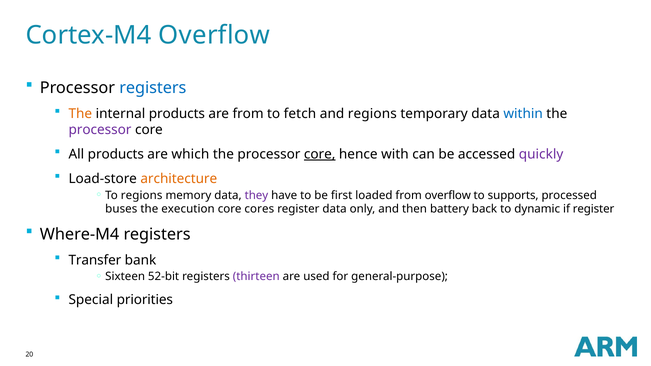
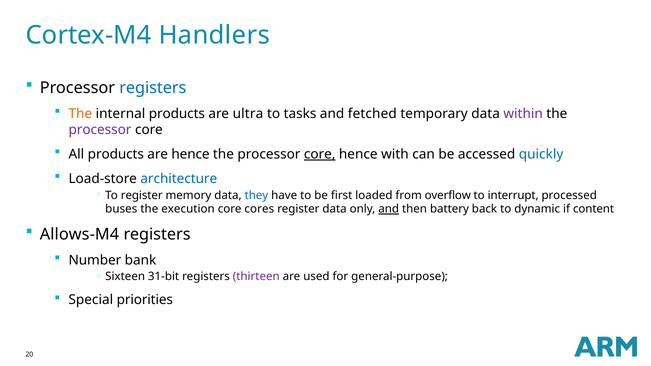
Cortex-M4 Overflow: Overflow -> Handlers (214, 35)
are from: from -> ultra (248, 114)
fetch: fetch -> tasks (300, 114)
and regions: regions -> fetched (372, 114)
within colour: blue -> purple (523, 114)
are which: which -> hence (191, 154)
quickly colour: purple -> blue (541, 154)
architecture colour: orange -> blue (179, 179)
To regions: regions -> register (142, 195)
they colour: purple -> blue (256, 195)
supports: supports -> interrupt (513, 195)
and underline: none -> present (389, 209)
if register: register -> content (594, 209)
Where-M4: Where-M4 -> Allows-M4 (79, 234)
Transfer: Transfer -> Number (95, 260)
52-bit: 52-bit -> 31-bit (164, 277)
